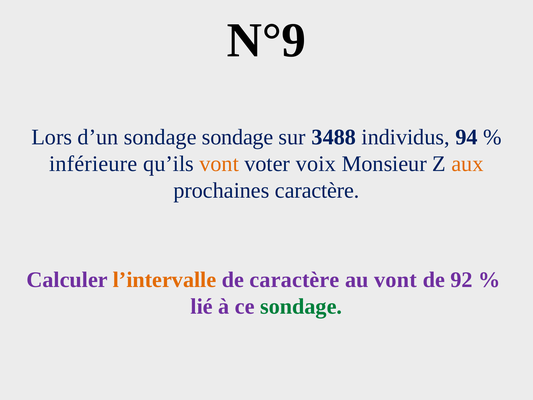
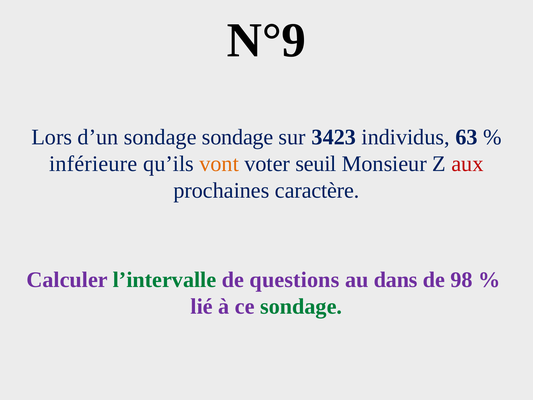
3488: 3488 -> 3423 (334, 137)
94: 94 -> 63 (466, 137)
voix: voix -> seuil (316, 164)
aux colour: orange -> red (467, 164)
l’intervalle colour: orange -> green (165, 280)
de caractère: caractère -> questions (294, 280)
au vont: vont -> dans (396, 280)
92: 92 -> 98 (462, 280)
